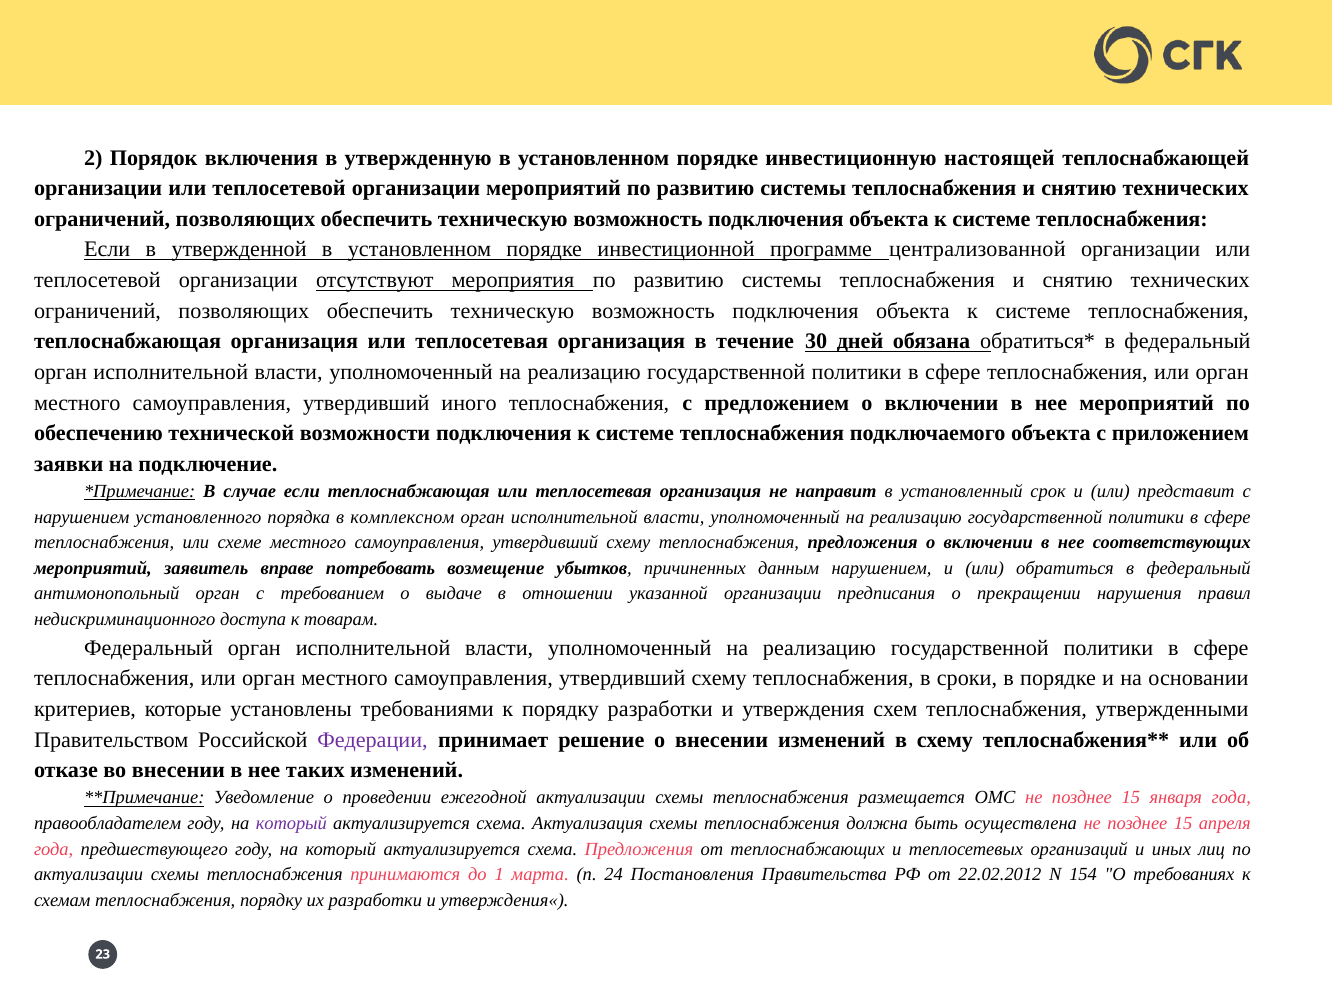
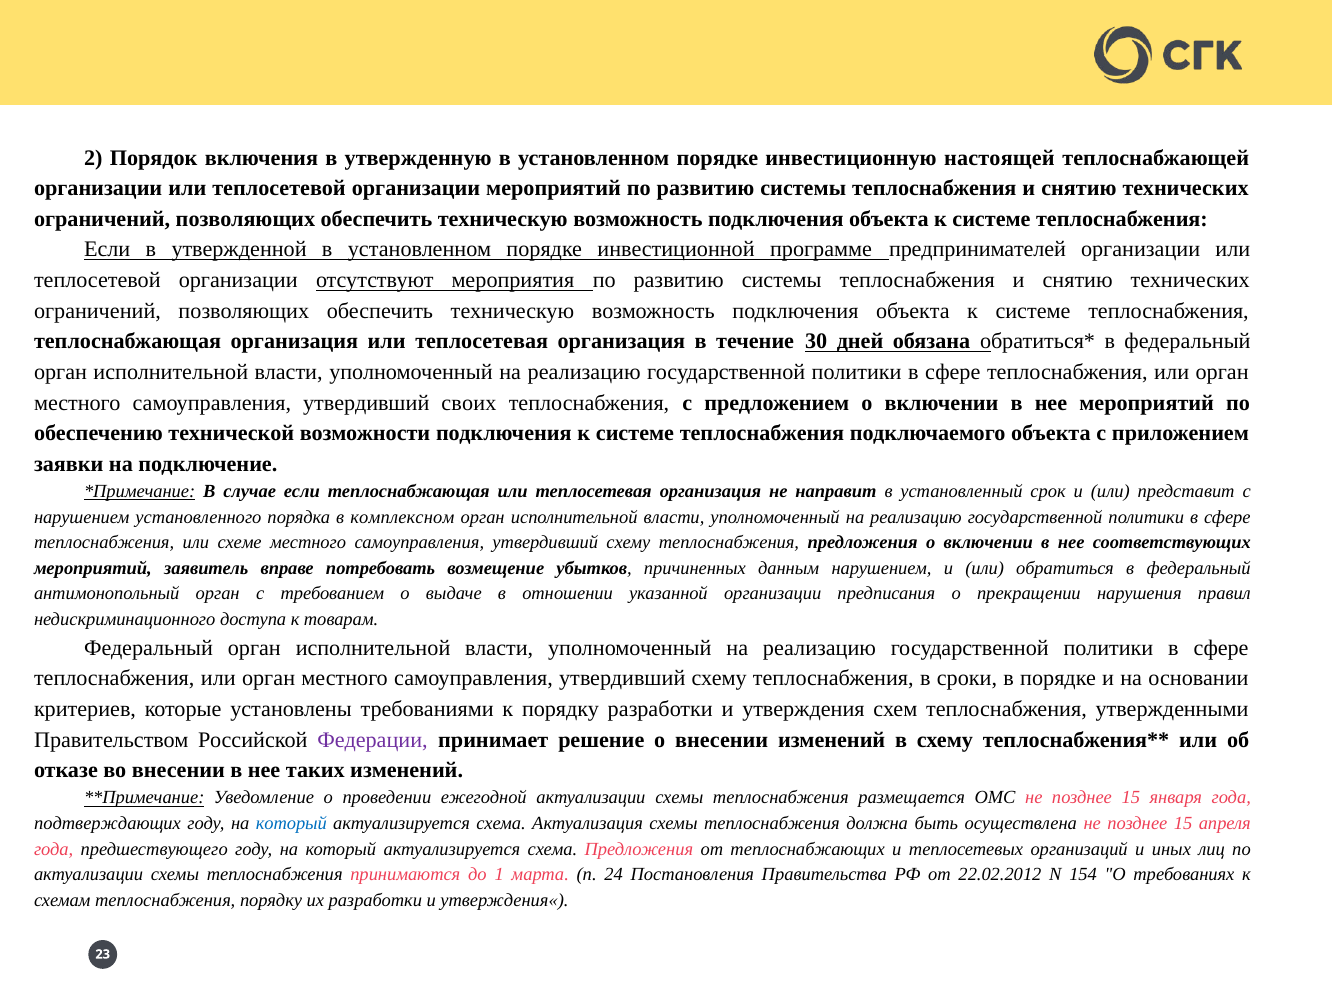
централизованной: централизованной -> предпринимателей (977, 250)
иного: иного -> своих (469, 403)
правообладателем: правообладателем -> подтверждающих (107, 823)
который colour: purple -> blue (291, 823)
